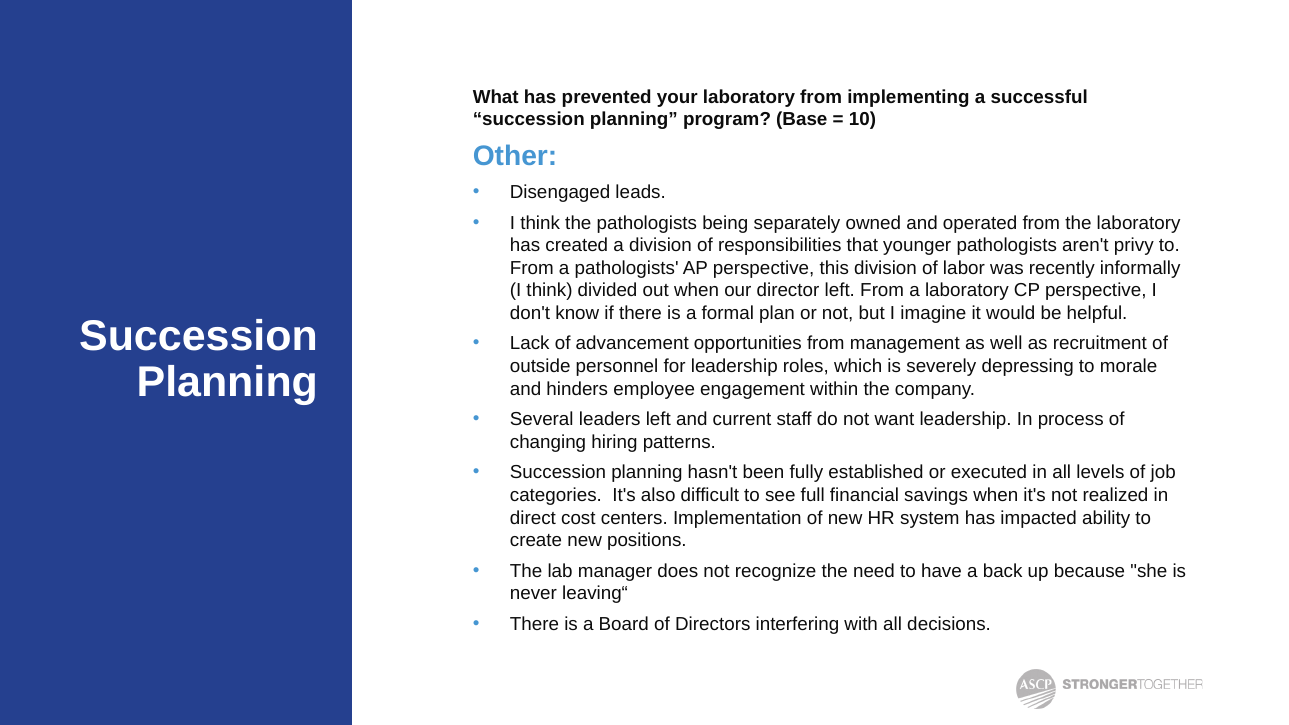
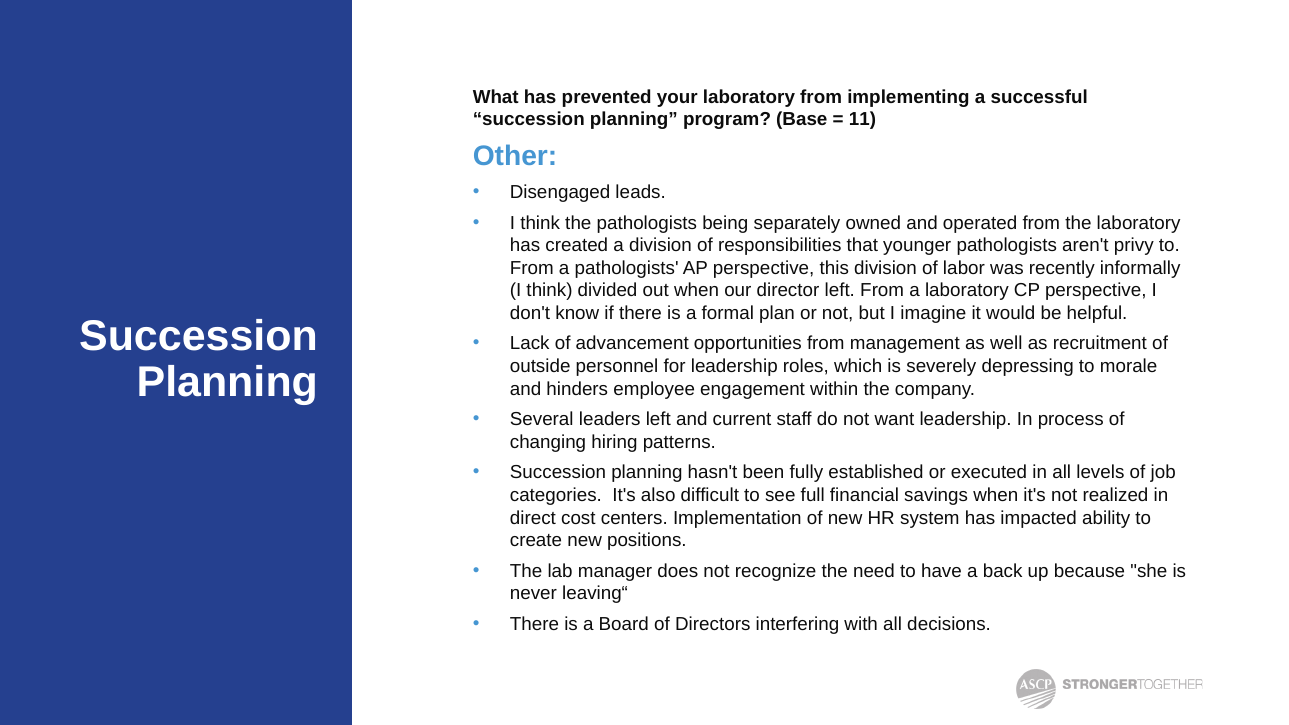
10: 10 -> 11 (863, 120)
